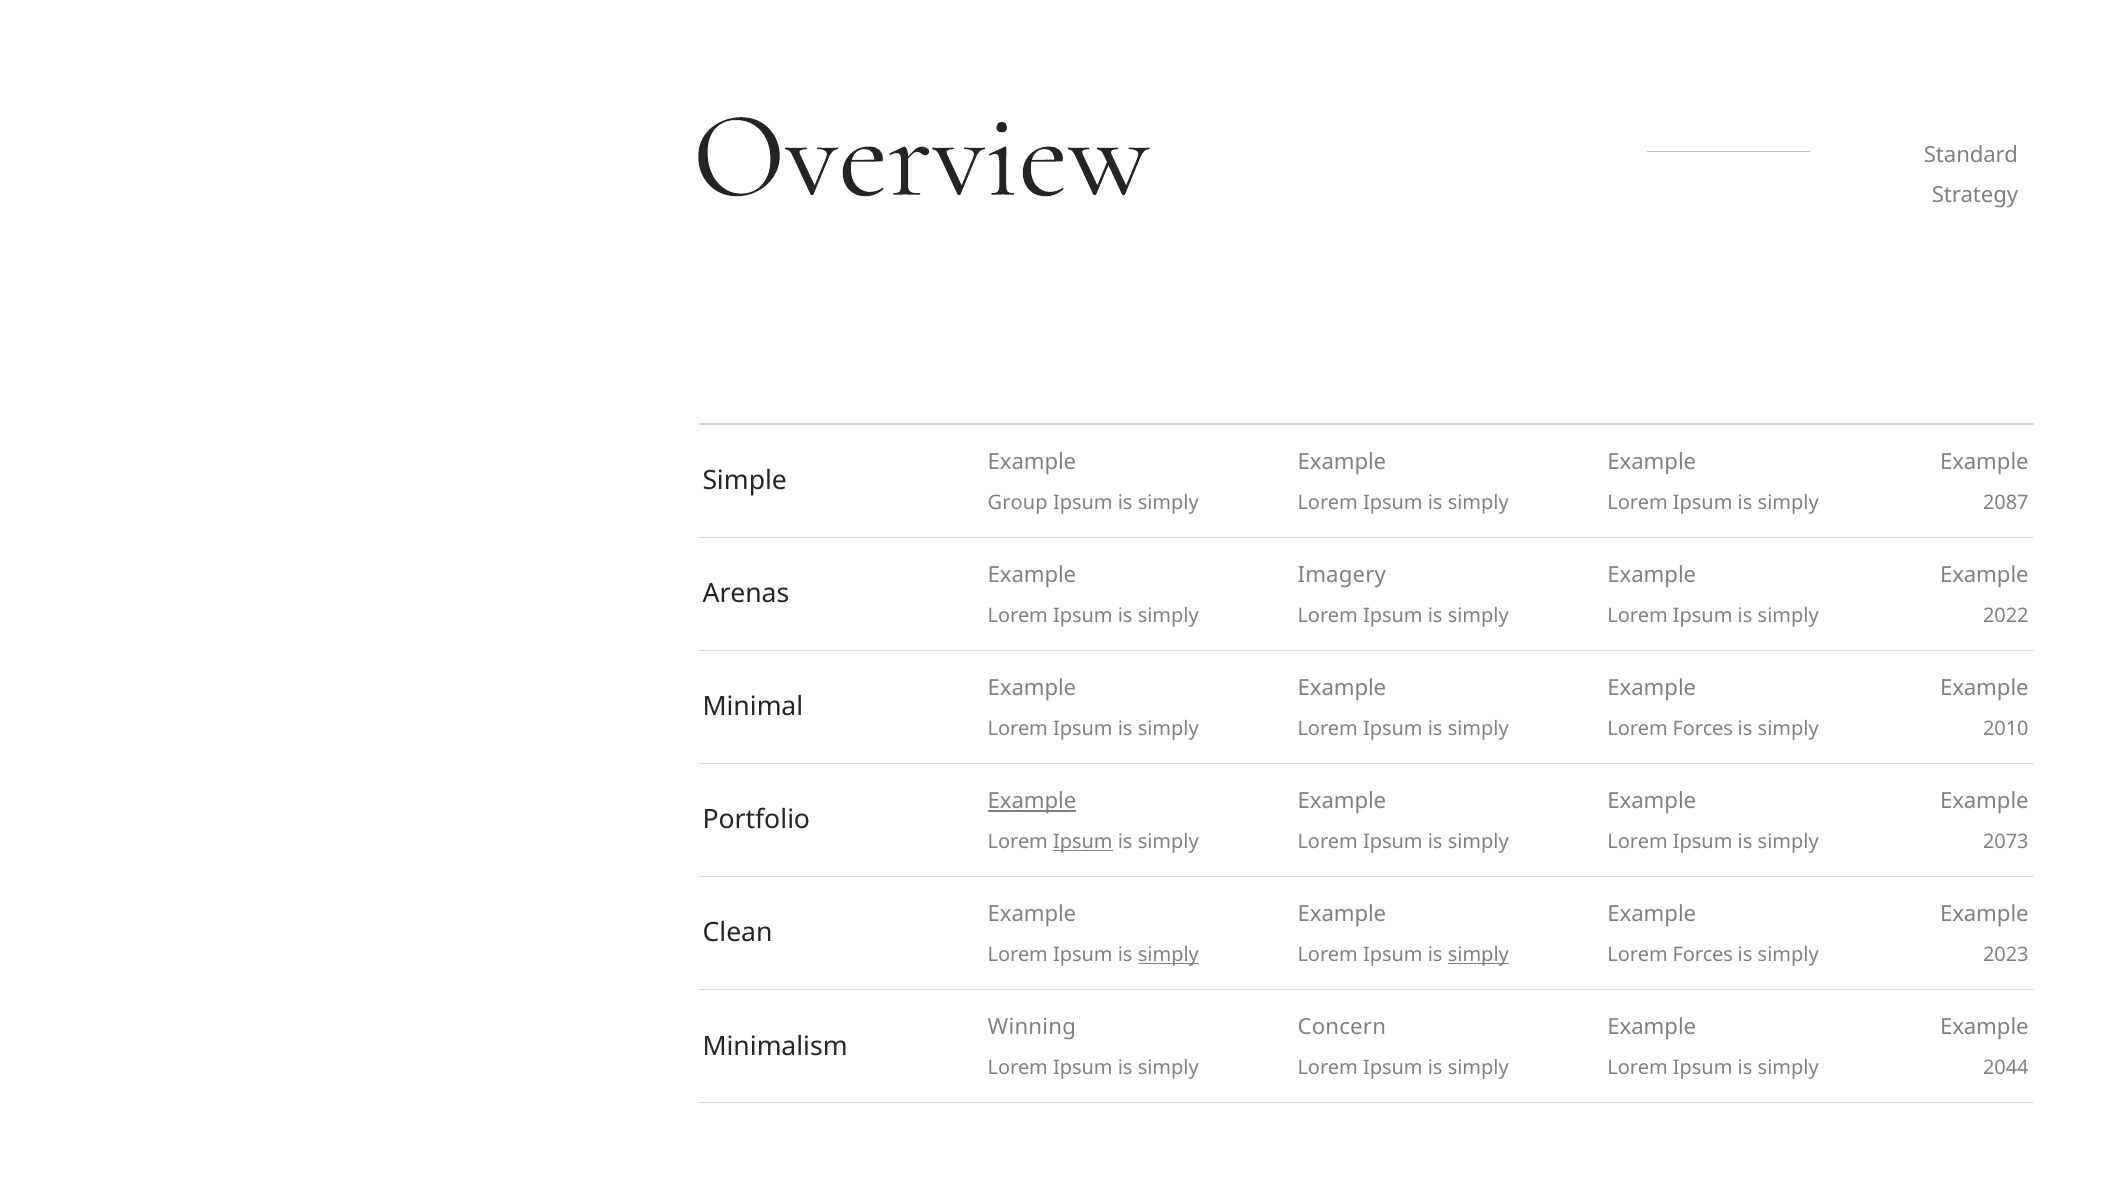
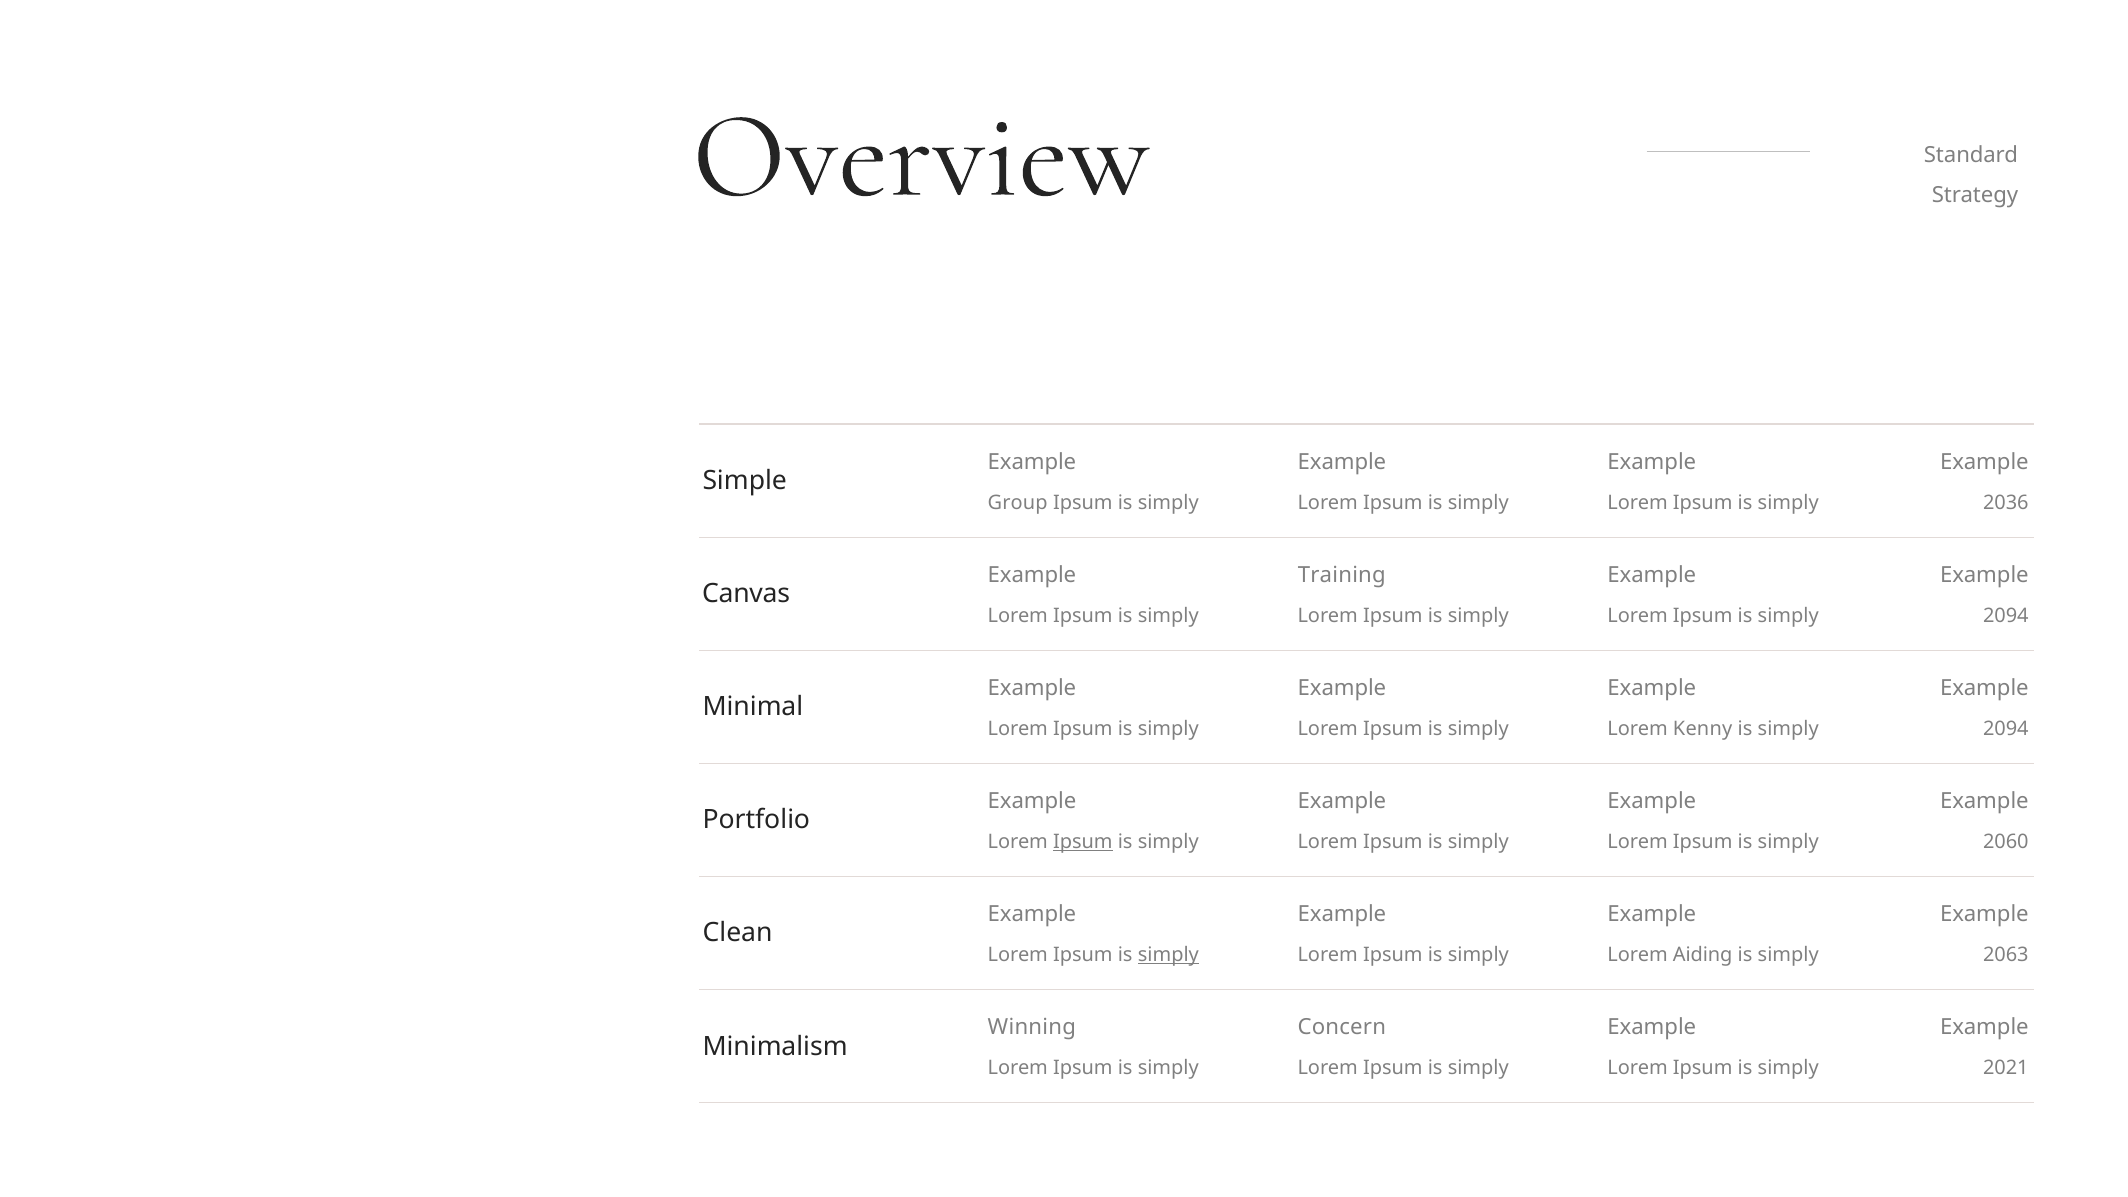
2087: 2087 -> 2036 (2006, 503)
Imagery: Imagery -> Training (1342, 575)
Arenas: Arenas -> Canvas (746, 594)
2022: 2022 -> 2094 (2006, 616)
Forces: Forces -> Kenny (1703, 729)
2010: 2010 -> 2094 (2006, 729)
Example underline: present -> none (1032, 801)
2073: 2073 -> 2060 (2006, 842)
simply underline: present -> none (1478, 955)
Forces: Forces -> Aiding (1703, 955)
2023: 2023 -> 2063 (2006, 955)
2044: 2044 -> 2021 (2006, 1068)
